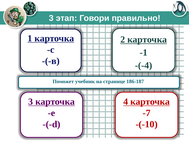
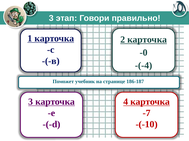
-1: -1 -> -0 (144, 53)
